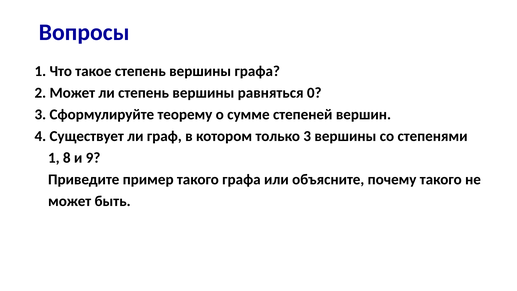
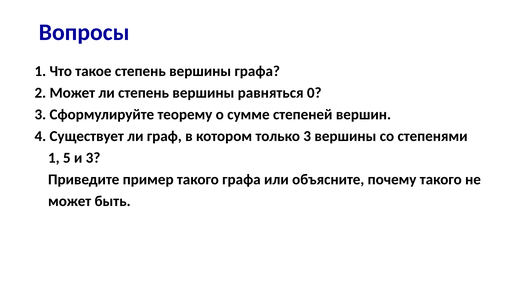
8: 8 -> 5 (67, 158)
и 9: 9 -> 3 (93, 158)
